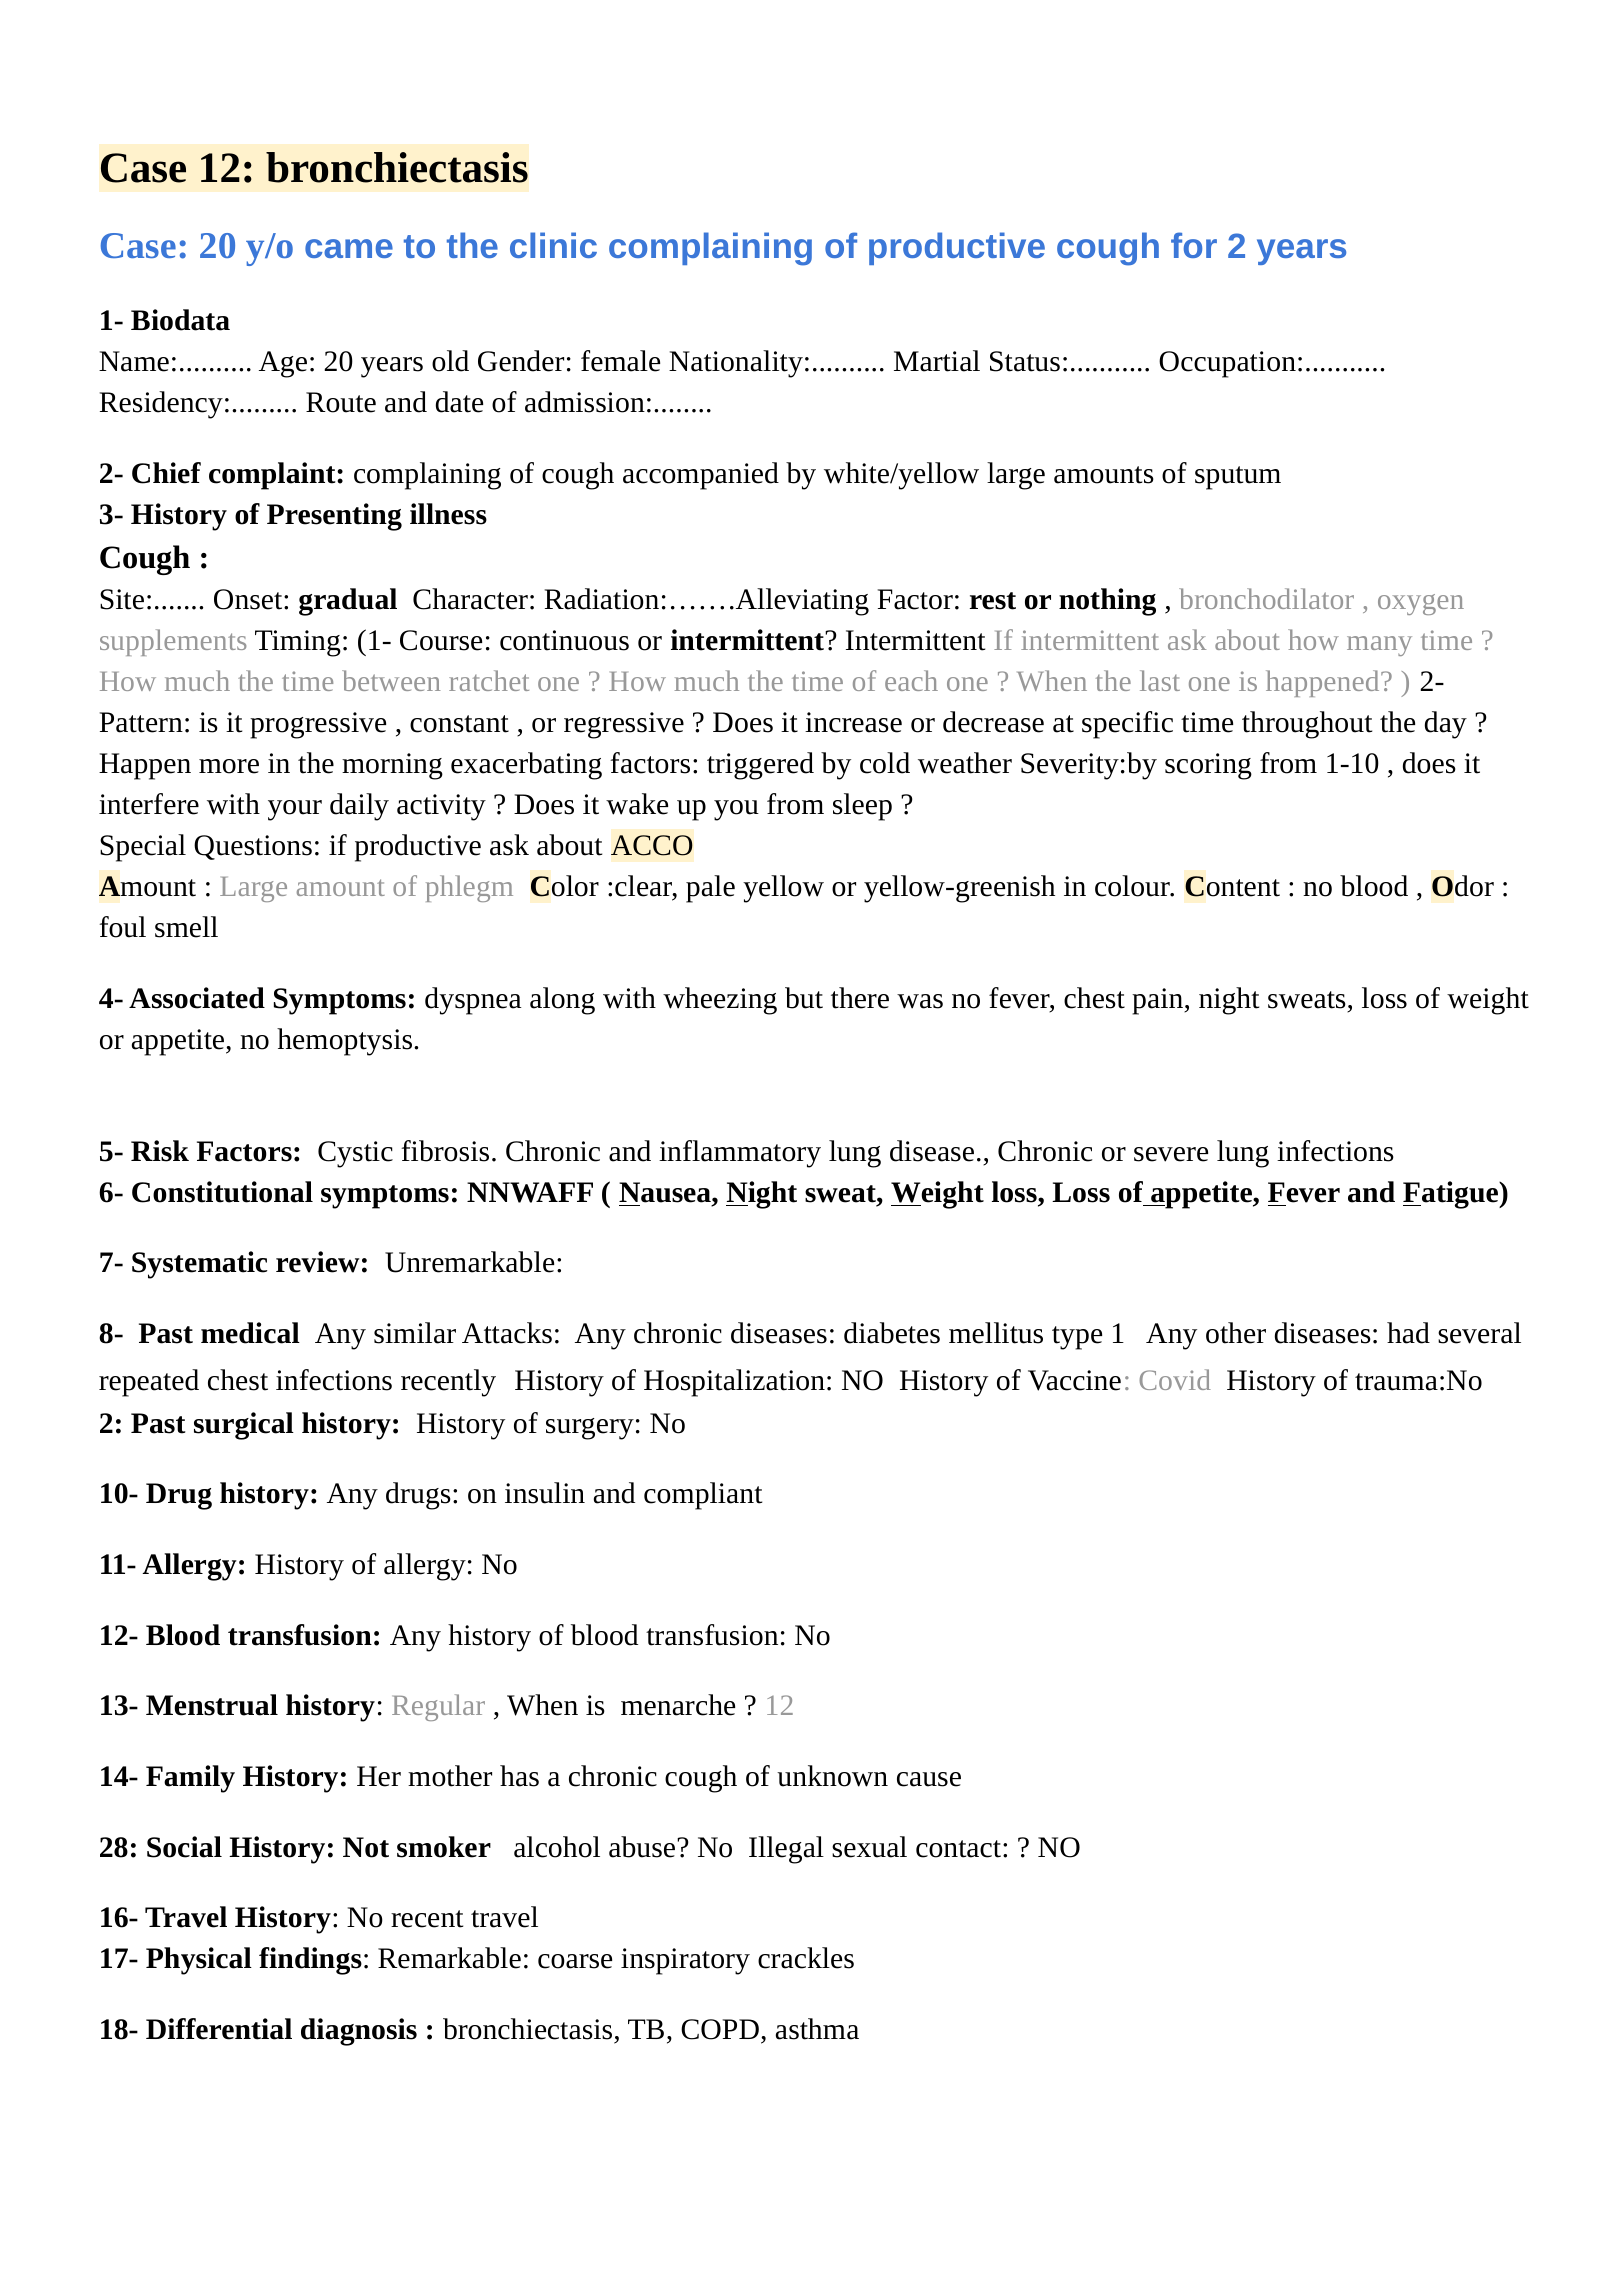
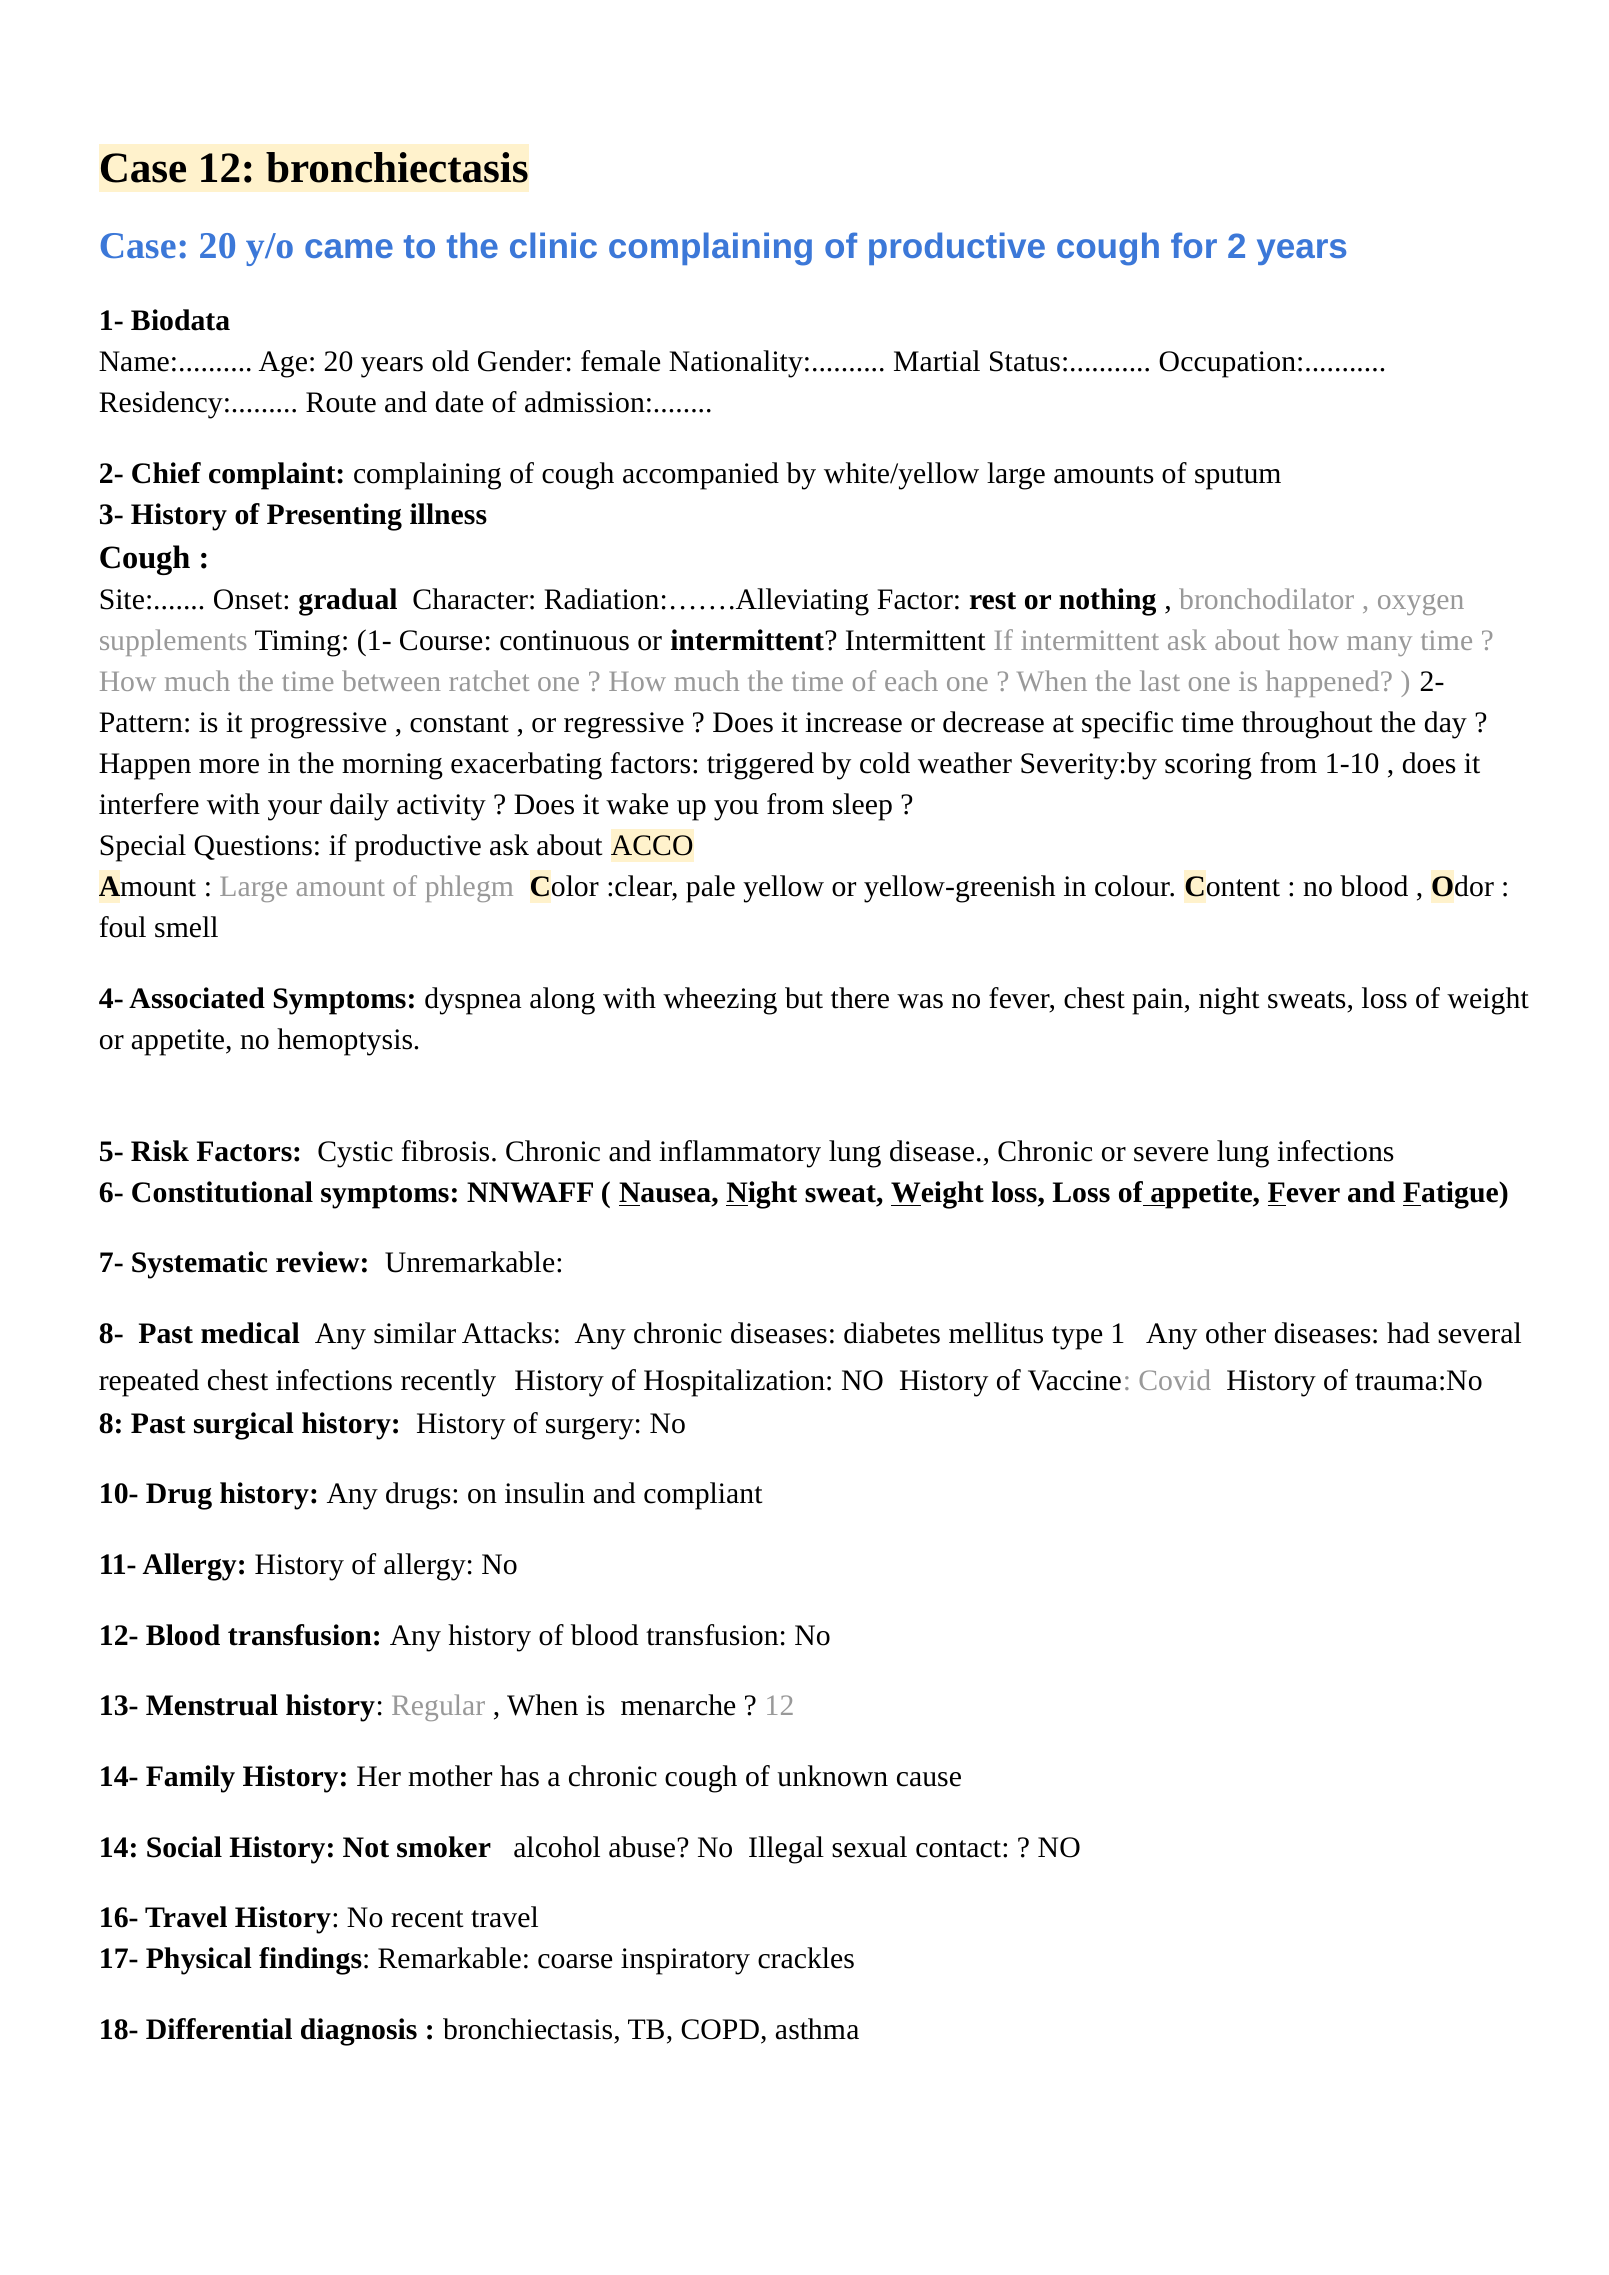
2: 2 -> 8 (111, 1424)
28: 28 -> 14 (119, 1848)
